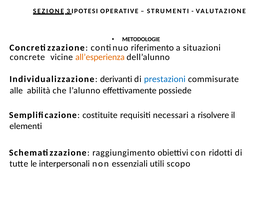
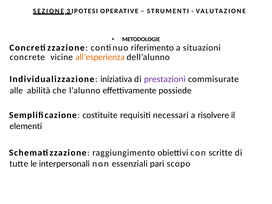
derivanti: derivanti -> iniziativa (116, 79)
prestazioni colour: blue -> purple (165, 79)
ridotti: ridotti -> scritte (221, 153)
utili: utili -> pari (157, 164)
